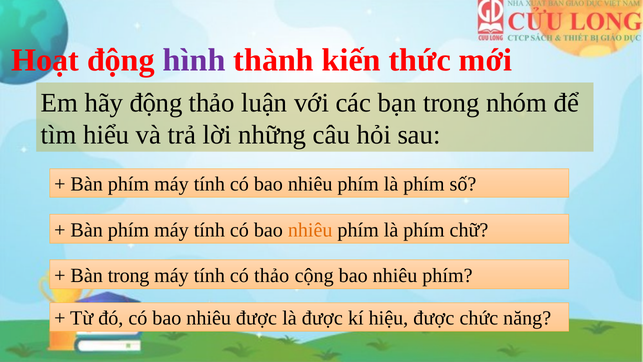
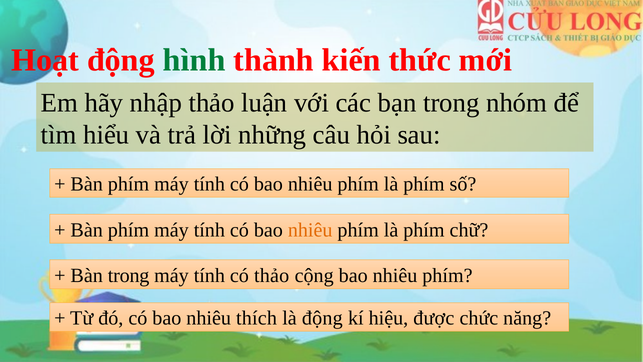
hình colour: purple -> green (194, 60)
hãy động: động -> nhập (156, 103)
nhiêu được: được -> thích (256, 318)
là được: được -> động (322, 318)
